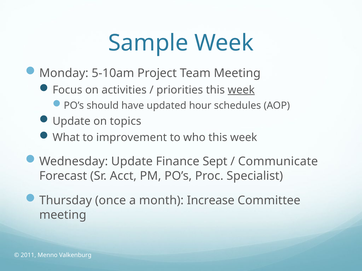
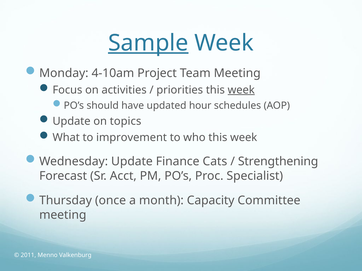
Sample underline: none -> present (148, 43)
5-10am: 5-10am -> 4-10am (113, 73)
Sept: Sept -> Cats (215, 162)
Communicate: Communicate -> Strengthening (278, 162)
Increase: Increase -> Capacity (211, 201)
